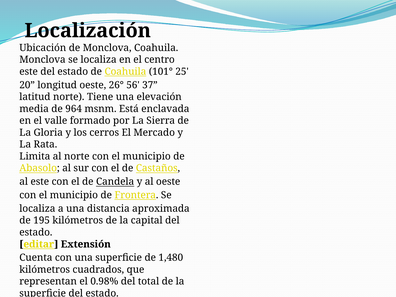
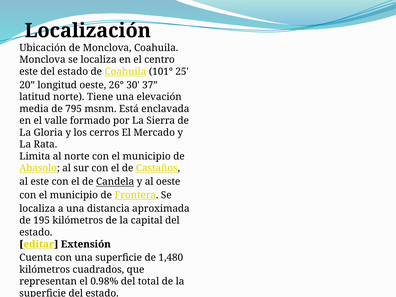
56: 56 -> 30 (133, 85)
964: 964 -> 795 (74, 109)
